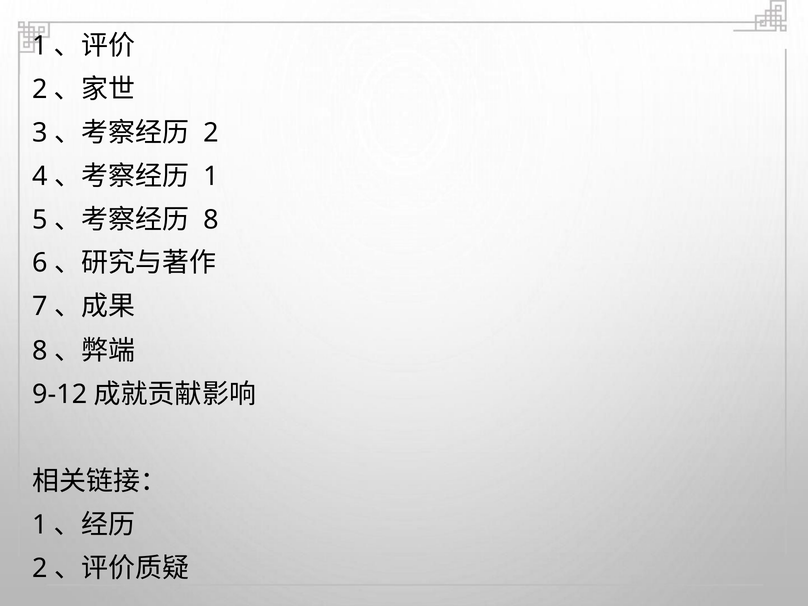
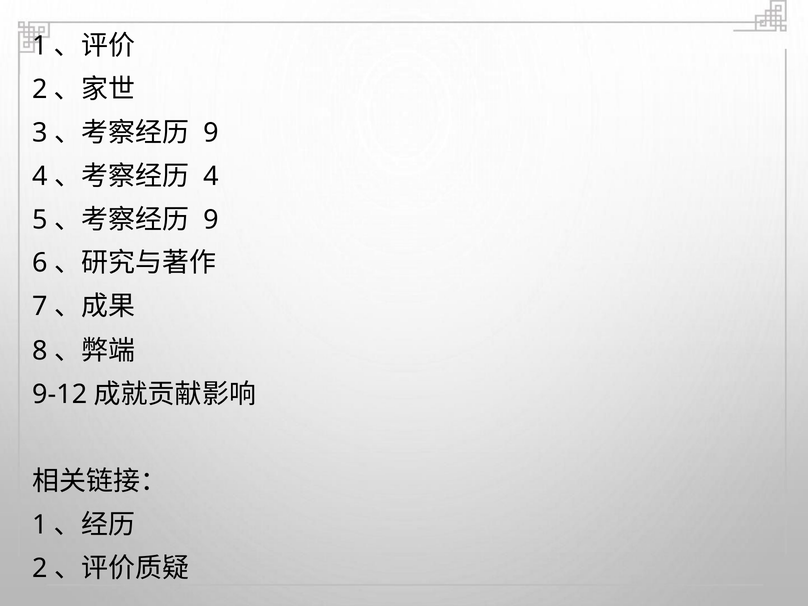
2: 2 -> 9 (211, 133)
1: 1 -> 4 (211, 176)
8: 8 -> 9 (211, 220)
